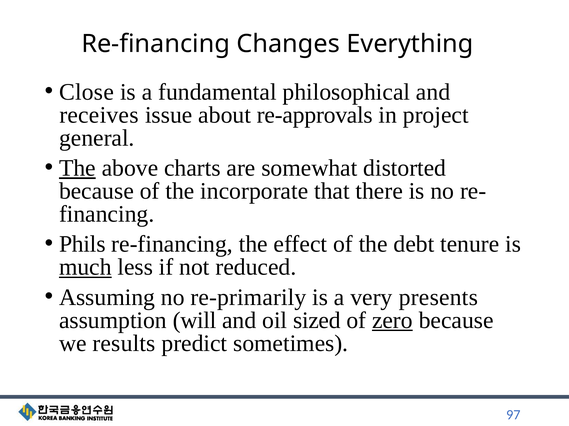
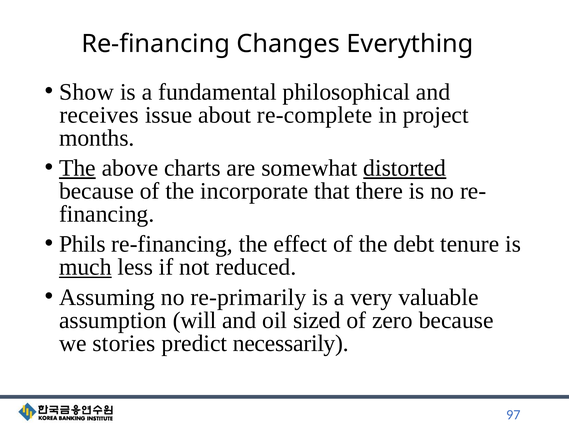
Close: Close -> Show (86, 92)
re-approvals: re-approvals -> re-complete (315, 115)
general: general -> months (97, 138)
distorted underline: none -> present (405, 168)
presents: presents -> valuable (438, 298)
zero underline: present -> none (392, 321)
results: results -> stories (124, 344)
sometimes: sometimes -> necessarily (291, 344)
